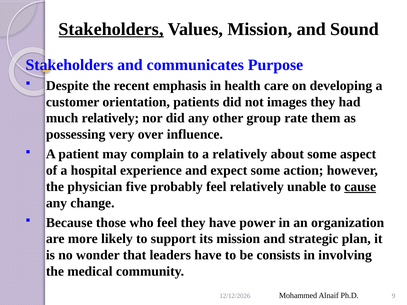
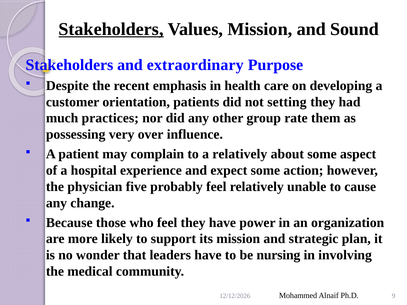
communicates: communicates -> extraordinary (195, 65)
images: images -> setting (287, 102)
much relatively: relatively -> practices (110, 118)
cause underline: present -> none (360, 187)
consists: consists -> nursing (278, 255)
